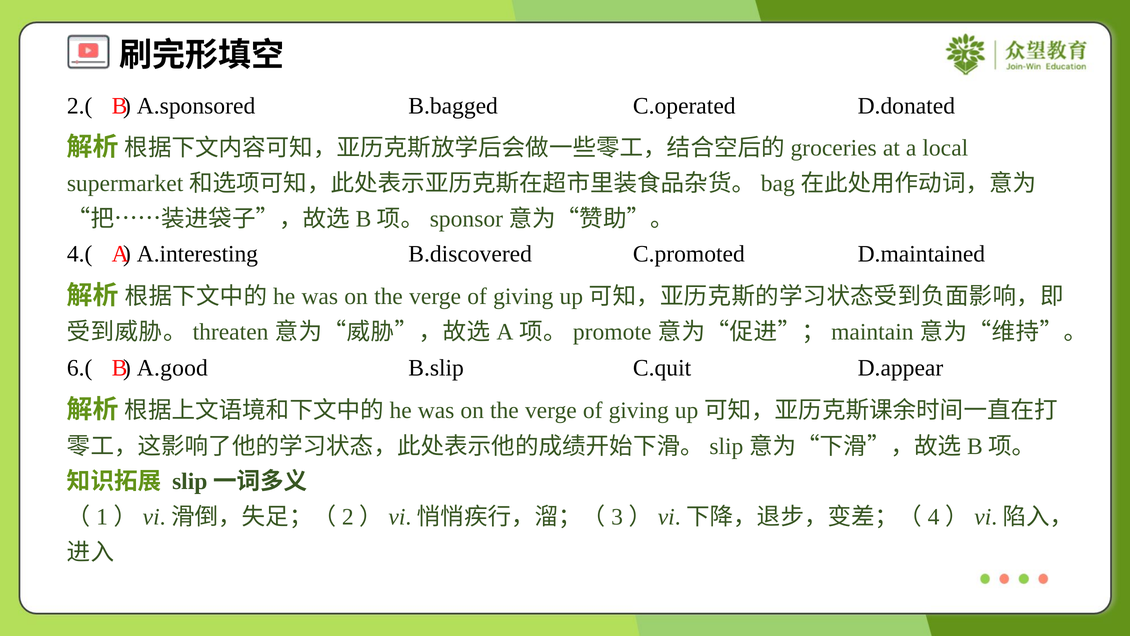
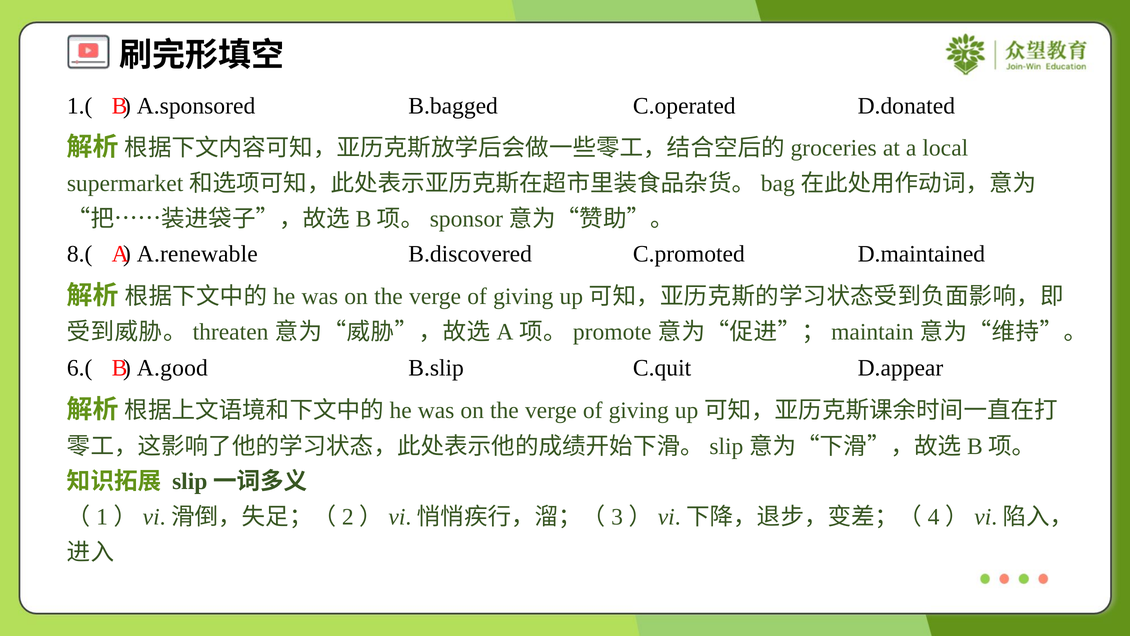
2.(: 2.( -> 1.( (80, 106)
4.(: 4.( -> 8.( (80, 254)
A.interesting: A.interesting -> A.renewable (197, 254)
